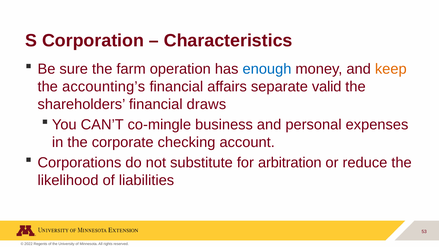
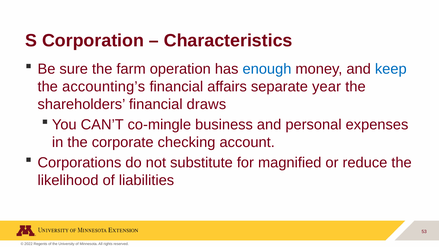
keep colour: orange -> blue (391, 69)
valid: valid -> year (327, 87)
arbitration: arbitration -> magnified (290, 163)
